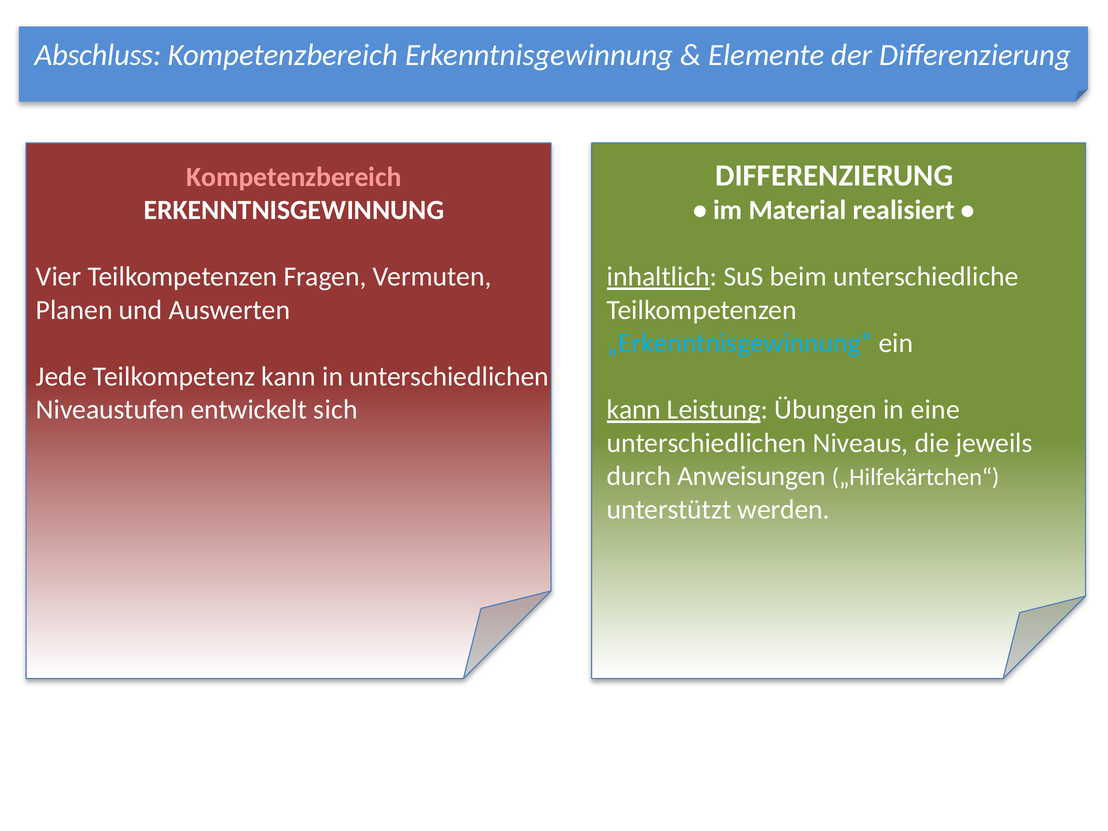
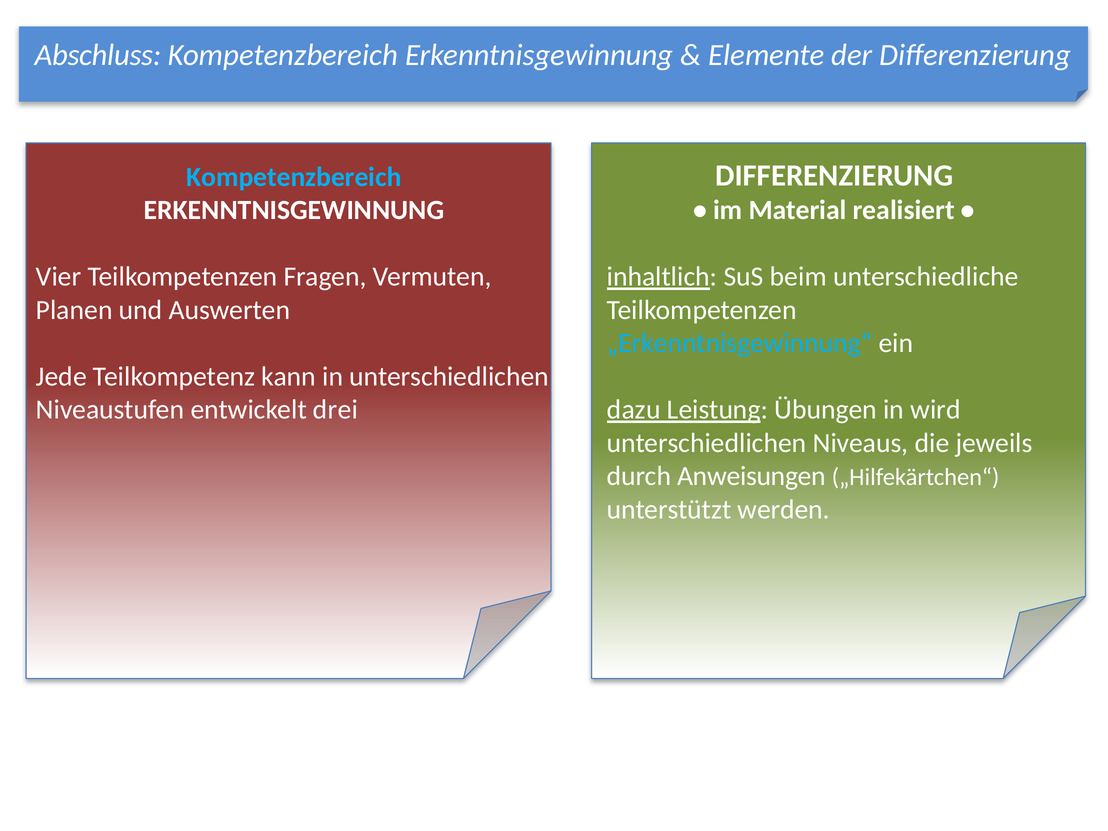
Kompetenzbereich colour: pink -> light blue (294, 177)
sich: sich -> drei (336, 410)
kann: kann -> dazu (634, 410)
eine: eine -> wird (935, 410)
